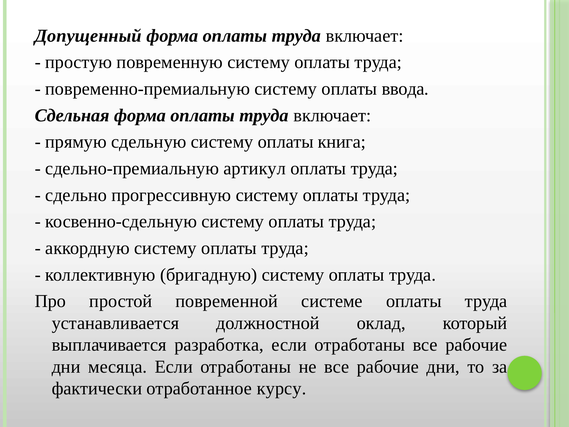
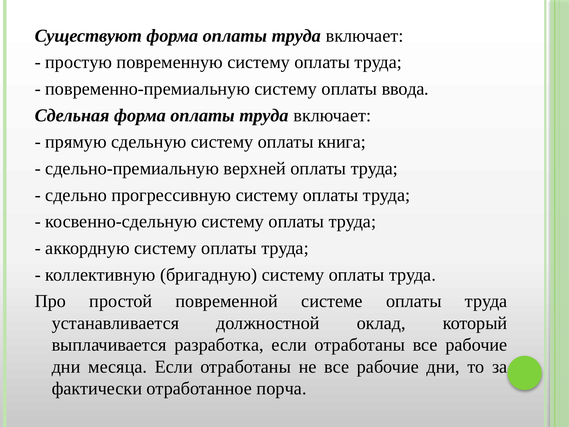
Допущенный: Допущенный -> Существуют (88, 36)
артикул: артикул -> верхней (255, 168)
курсу: курсу -> порча (282, 388)
